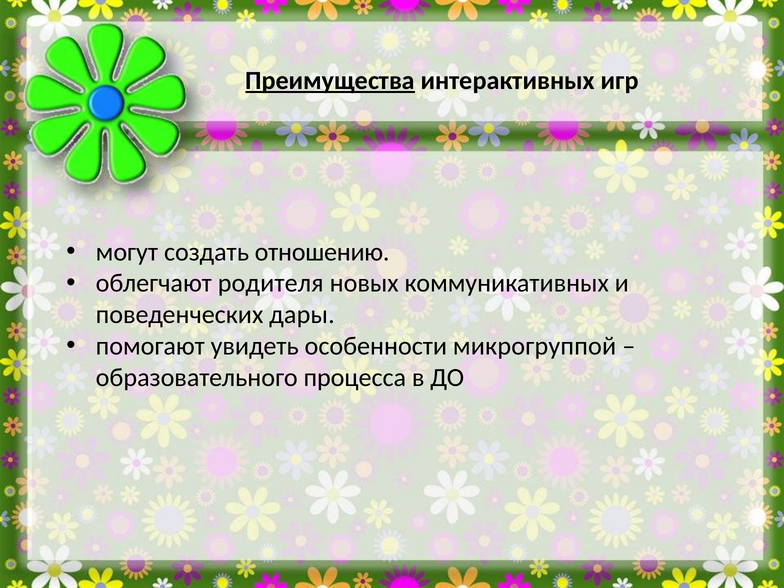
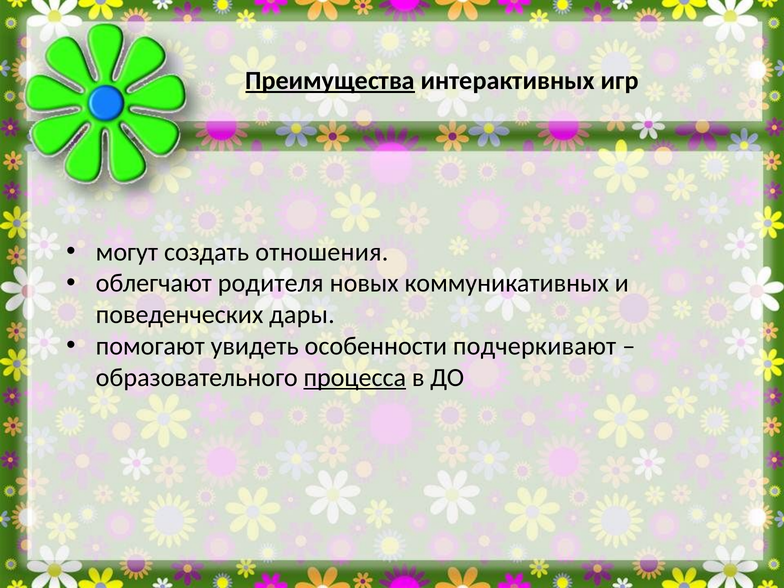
отношению: отношению -> отношения (322, 252)
микрогруппой: микрогруппой -> подчеркивают (535, 346)
процесса underline: none -> present (355, 377)
